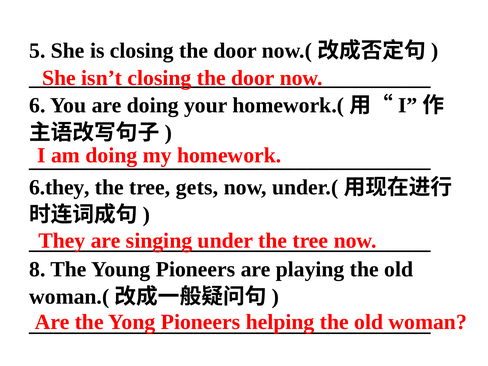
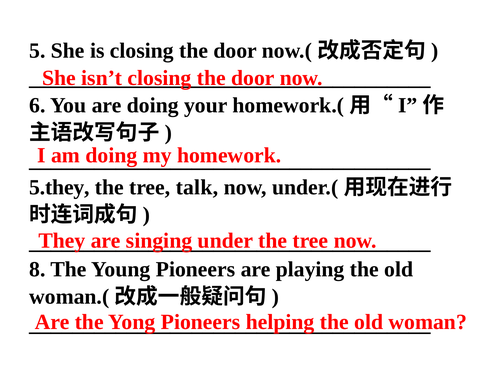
6.they: 6.they -> 5.they (59, 187)
gets: gets -> talk (197, 187)
